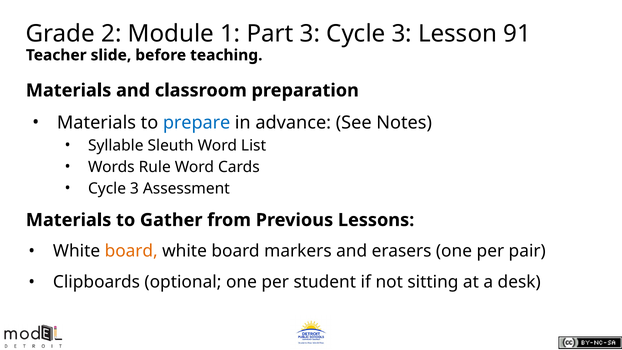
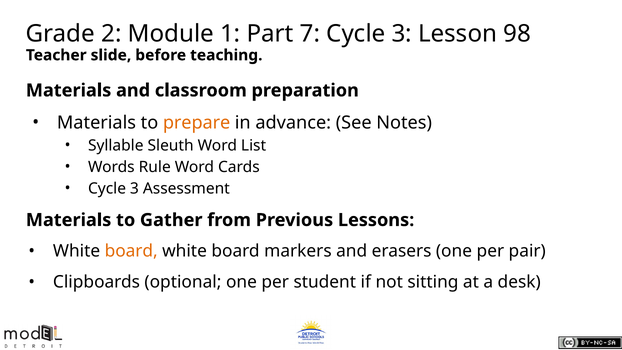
Part 3: 3 -> 7 (310, 34)
91: 91 -> 98 (517, 34)
prepare colour: blue -> orange (197, 123)
